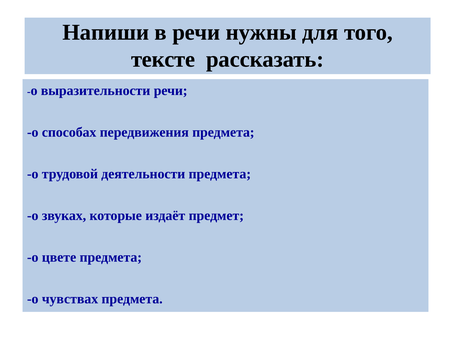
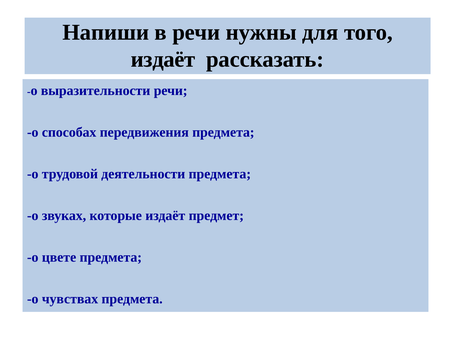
тексте: тексте -> издаёт (163, 59)
